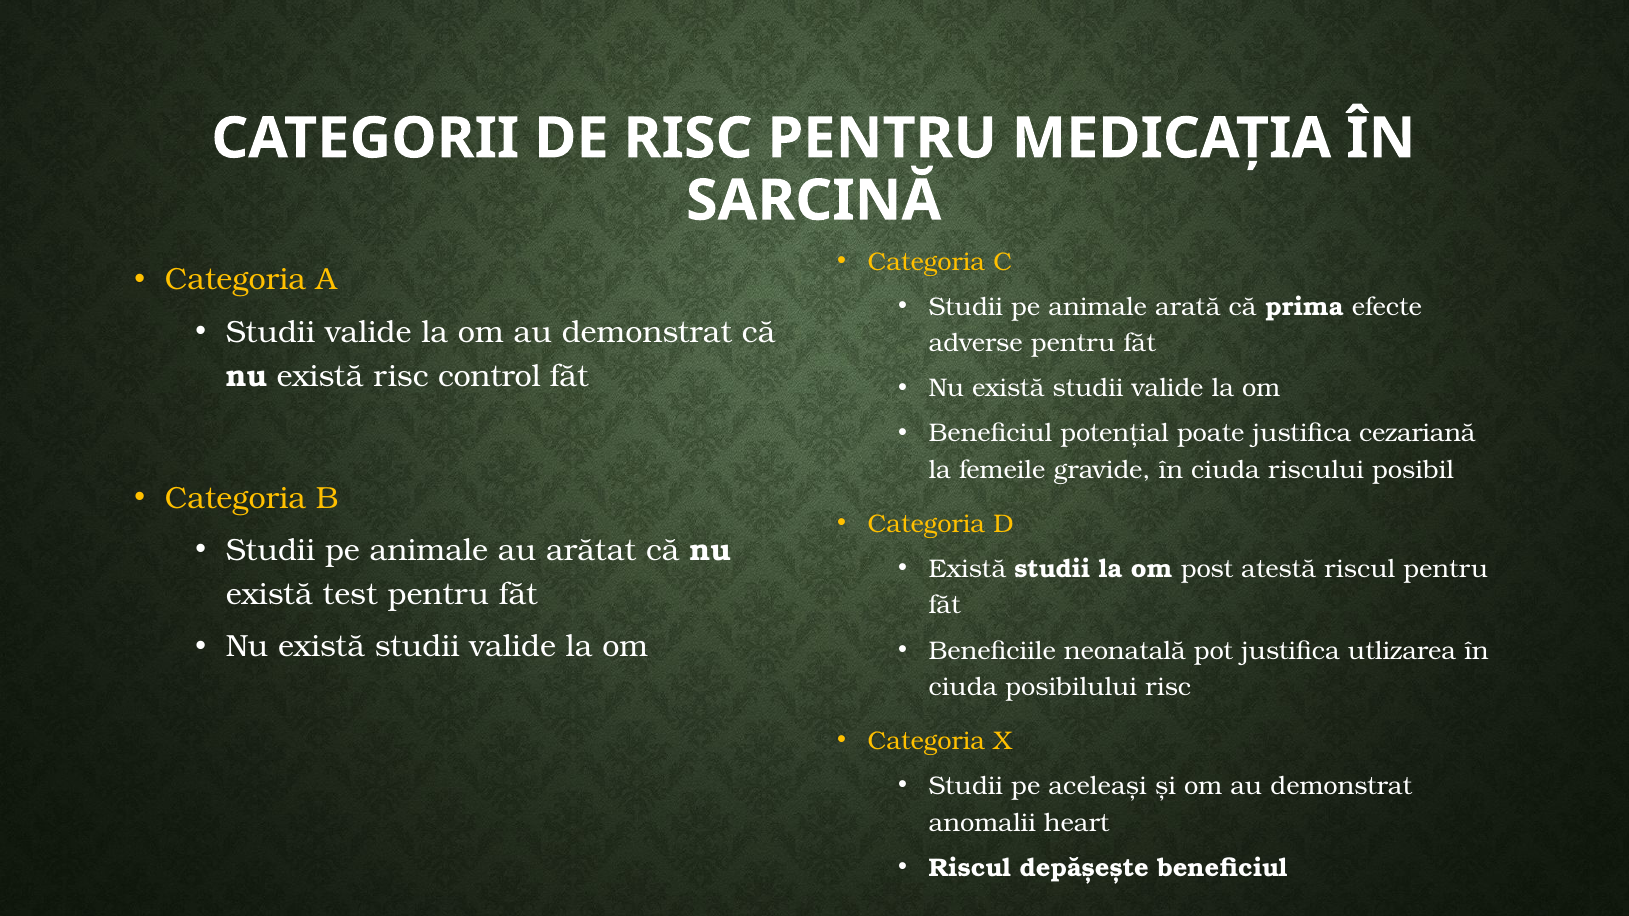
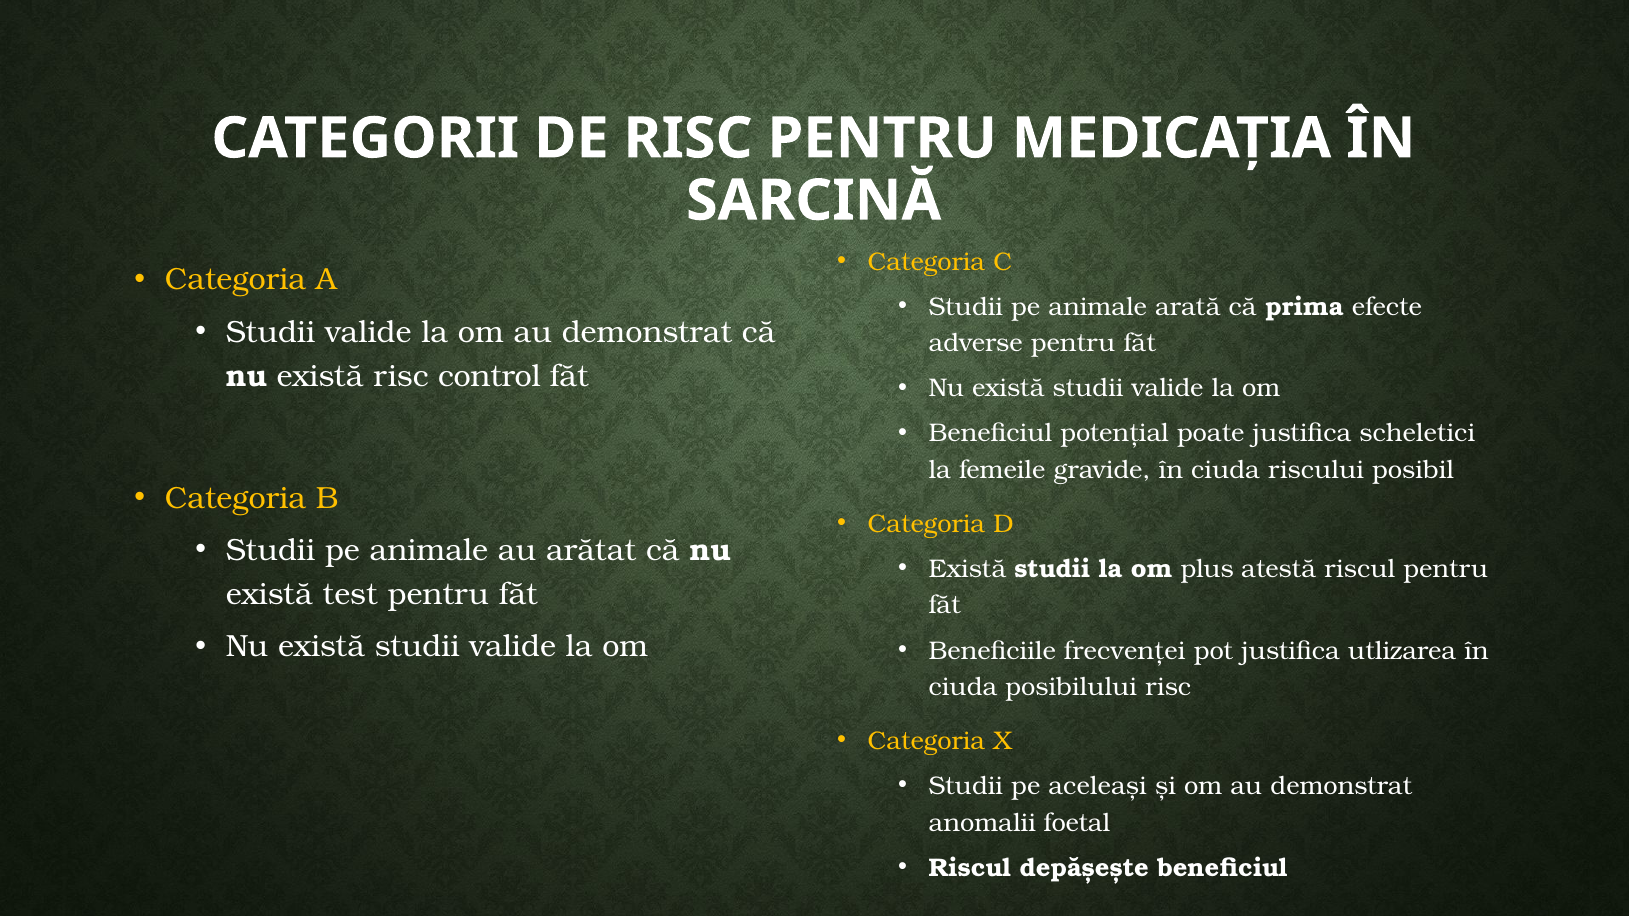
cezariană: cezariană -> scheletici (1417, 434)
post: post -> plus (1207, 569)
neonatală: neonatală -> frecvenței (1125, 651)
heart: heart -> foetal (1077, 823)
